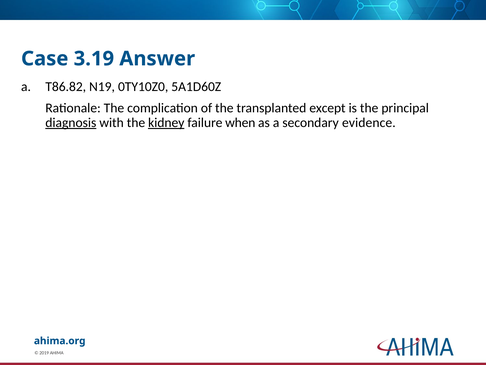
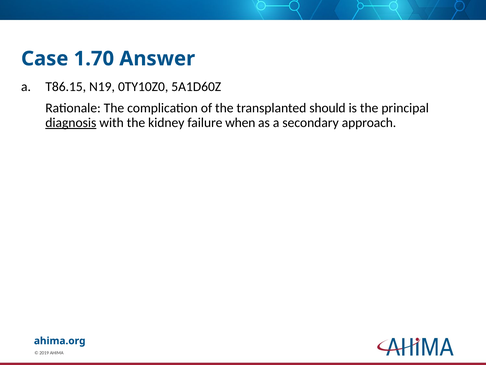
3.19: 3.19 -> 1.70 (94, 59)
T86.82: T86.82 -> T86.15 (66, 87)
except: except -> should (327, 108)
kidney underline: present -> none (166, 123)
evidence: evidence -> approach (369, 123)
